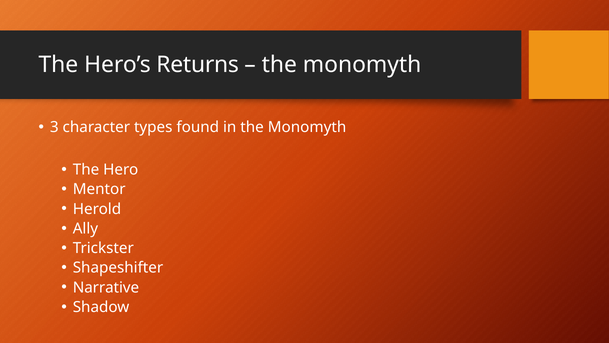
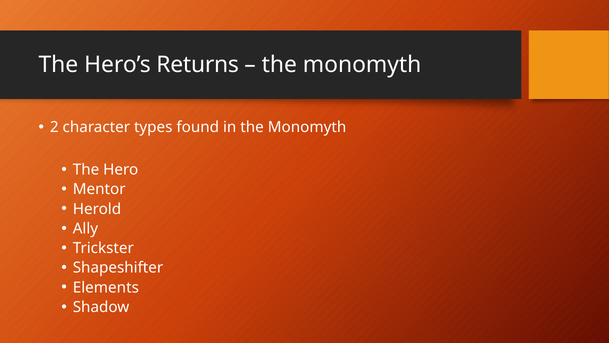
3: 3 -> 2 (54, 127)
Narrative: Narrative -> Elements (106, 287)
